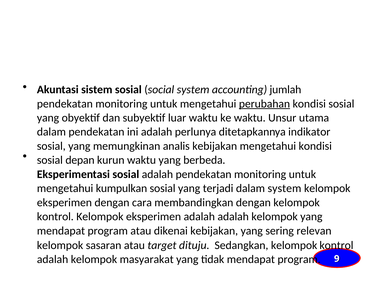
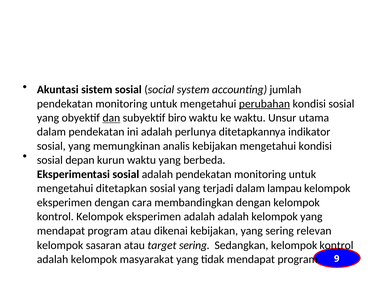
dan underline: none -> present (111, 118)
luar: luar -> biro (177, 118)
kumpulkan: kumpulkan -> ditetapkan (121, 189)
dalam system: system -> lampau (285, 189)
target dituju: dituju -> sering (194, 246)
